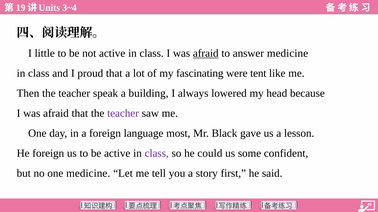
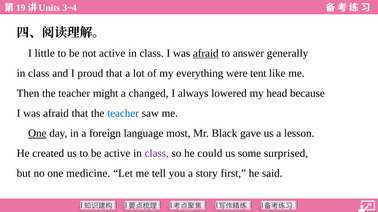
answer medicine: medicine -> generally (288, 53)
fascinating: fascinating -> everything (200, 73)
speak: speak -> might (106, 94)
building: building -> changed (149, 94)
teacher colour: purple -> blue (123, 114)
One underline: none -> present (37, 134)
He foreign: foreign -> created (48, 154)
confident: confident -> surprised (286, 154)
